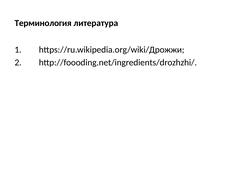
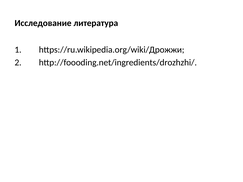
Терминология: Терминология -> Исследование (43, 23)
